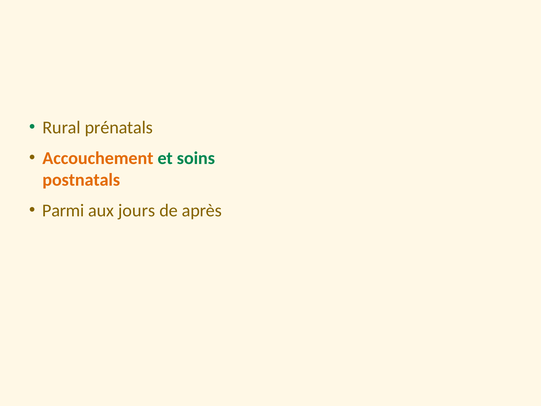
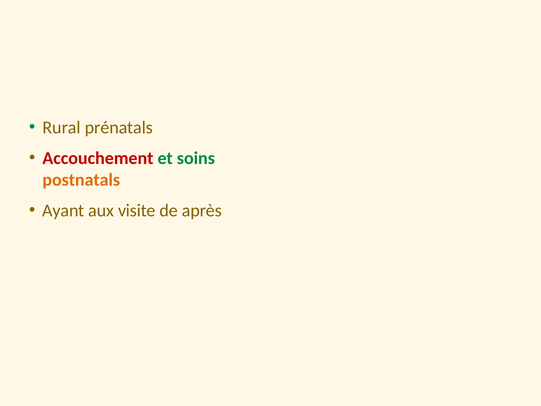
Accouchement colour: orange -> red (98, 158)
Parmi: Parmi -> Ayant (63, 211)
jours: jours -> visite (137, 211)
